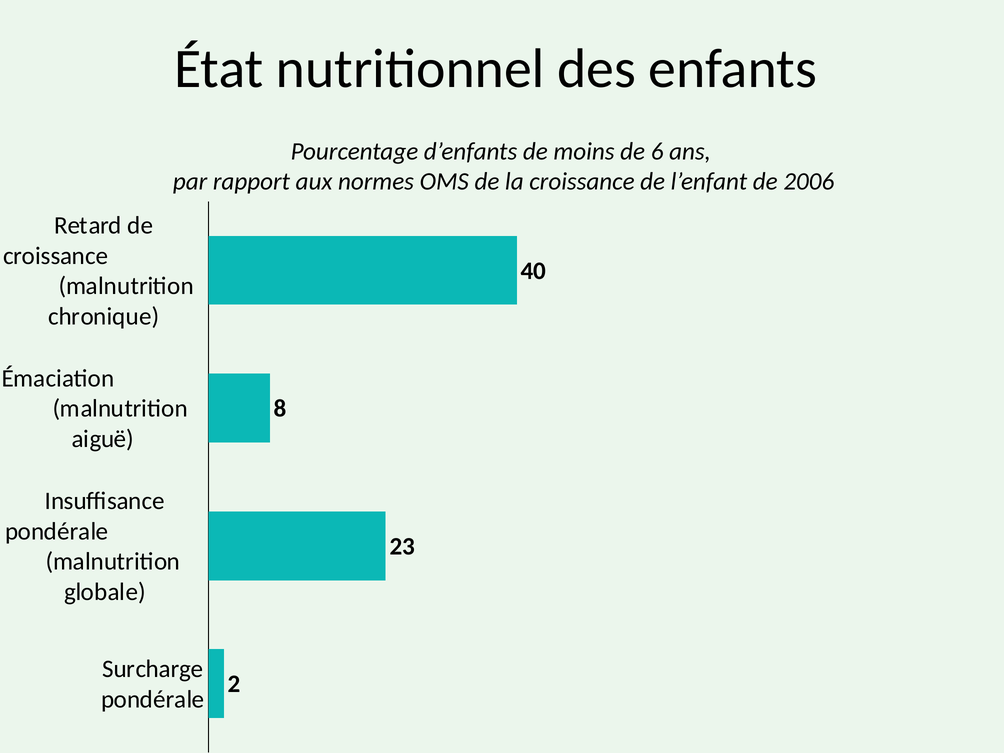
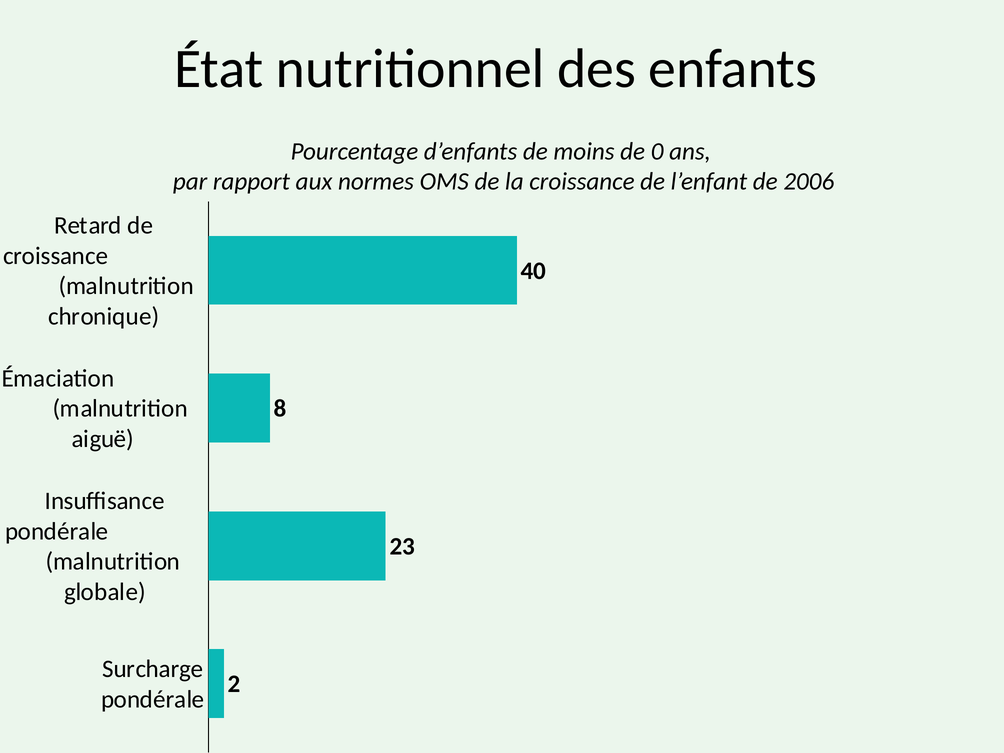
6: 6 -> 0 (657, 152)
